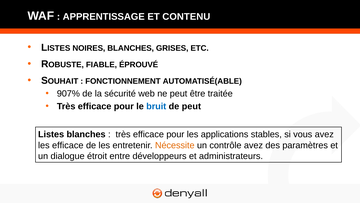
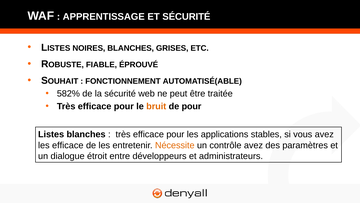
ET CONTENU: CONTENU -> SÉCURITÉ (186, 17)
907%: 907% -> 582% (68, 94)
bruit colour: blue -> orange (156, 106)
de peut: peut -> pour (191, 106)
